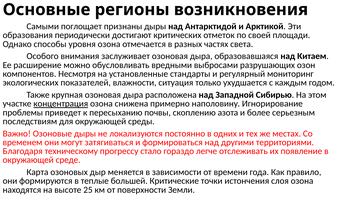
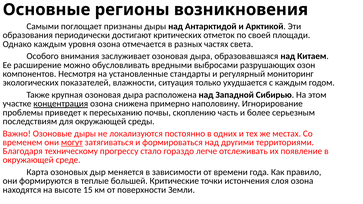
Однако способы: способы -> каждым (50, 44)
азота: азота -> часть (228, 113)
могут underline: none -> present (72, 142)
25: 25 -> 15 (88, 190)
